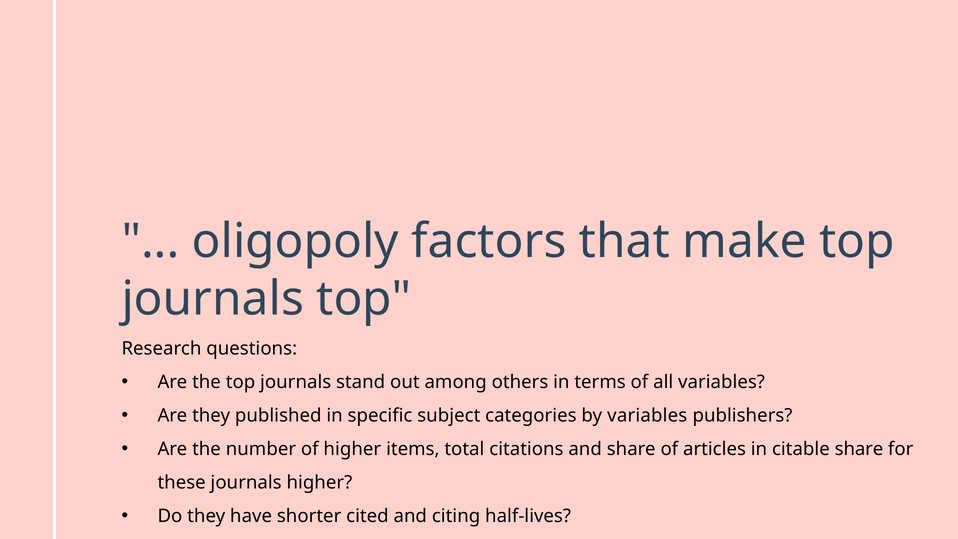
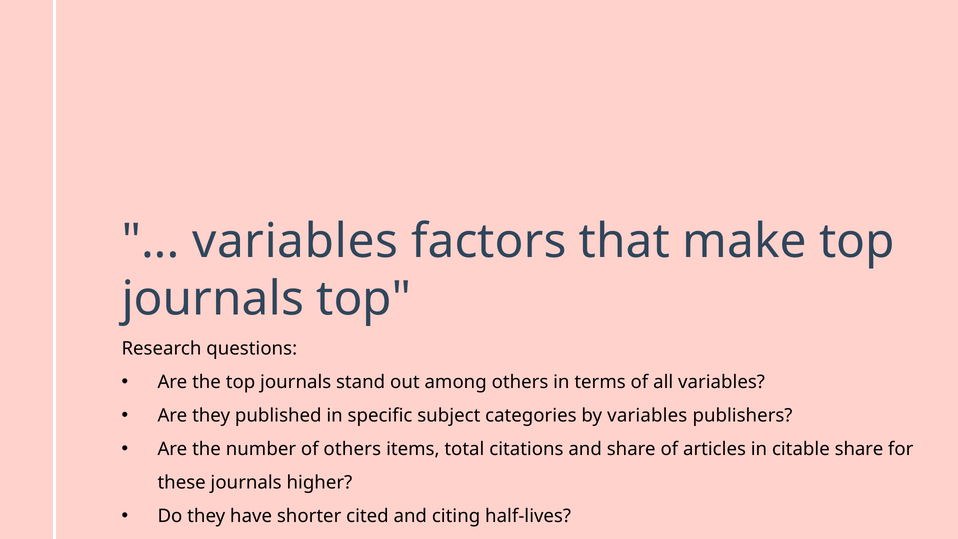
oligopoly: oligopoly -> variables (295, 241)
of higher: higher -> others (352, 449)
